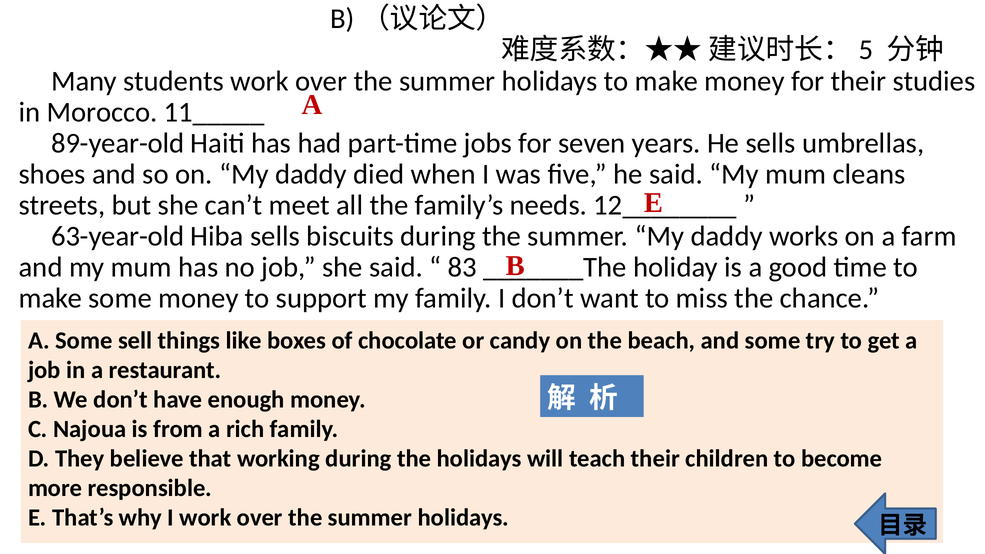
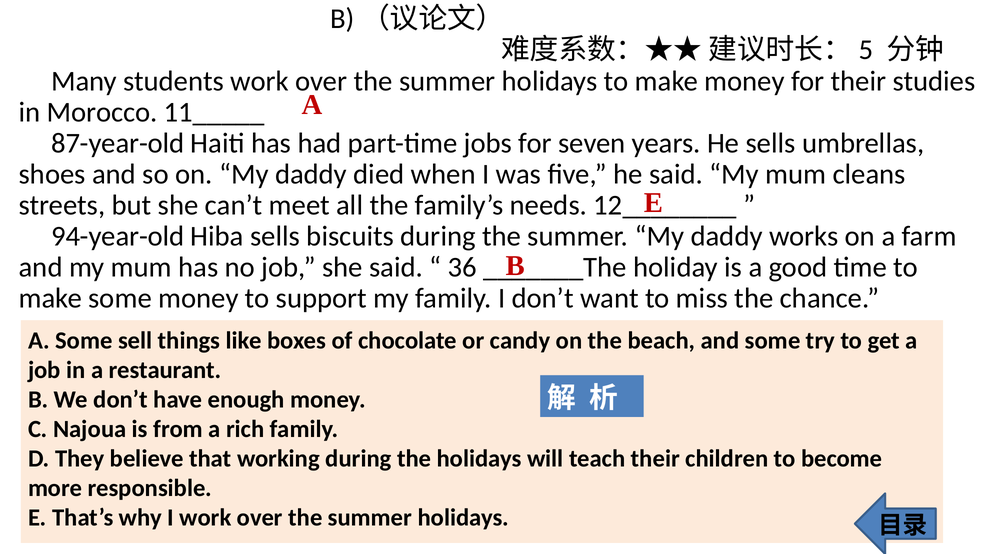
89-year-old: 89-year-old -> 87-year-old (118, 143)
63-year-old: 63-year-old -> 94-year-old (118, 236)
83: 83 -> 36 (462, 267)
